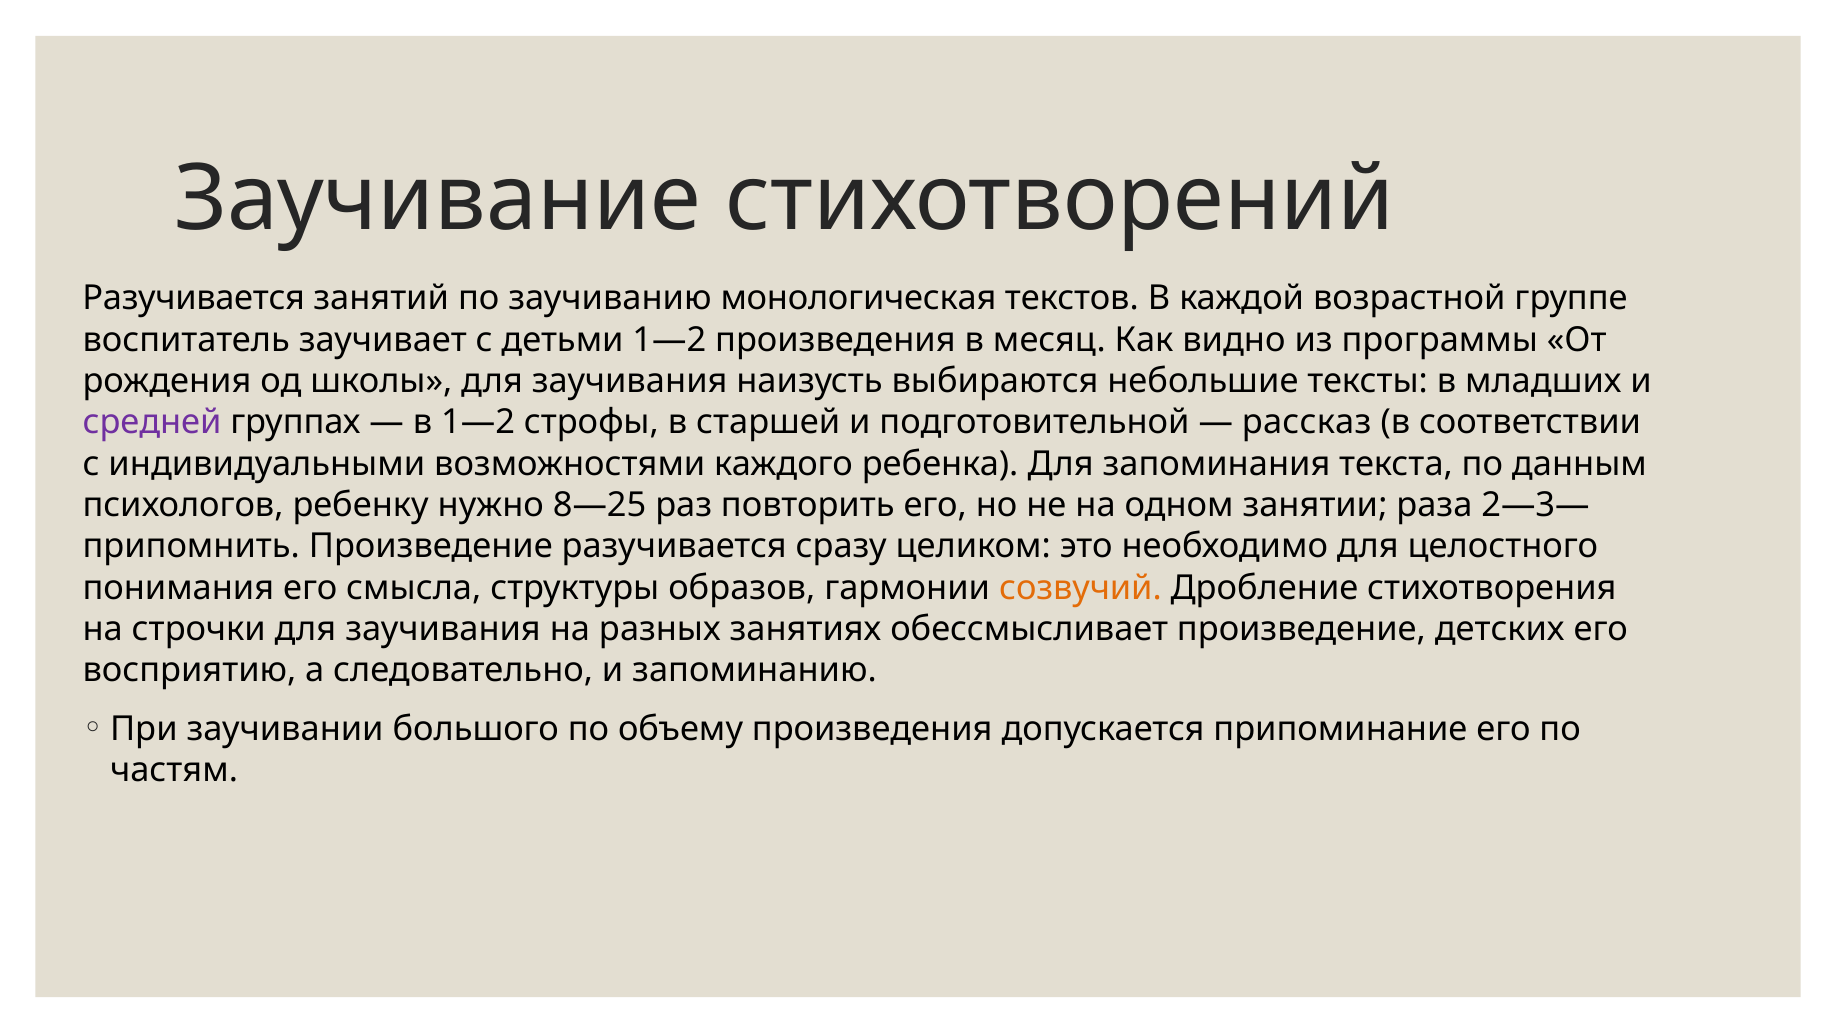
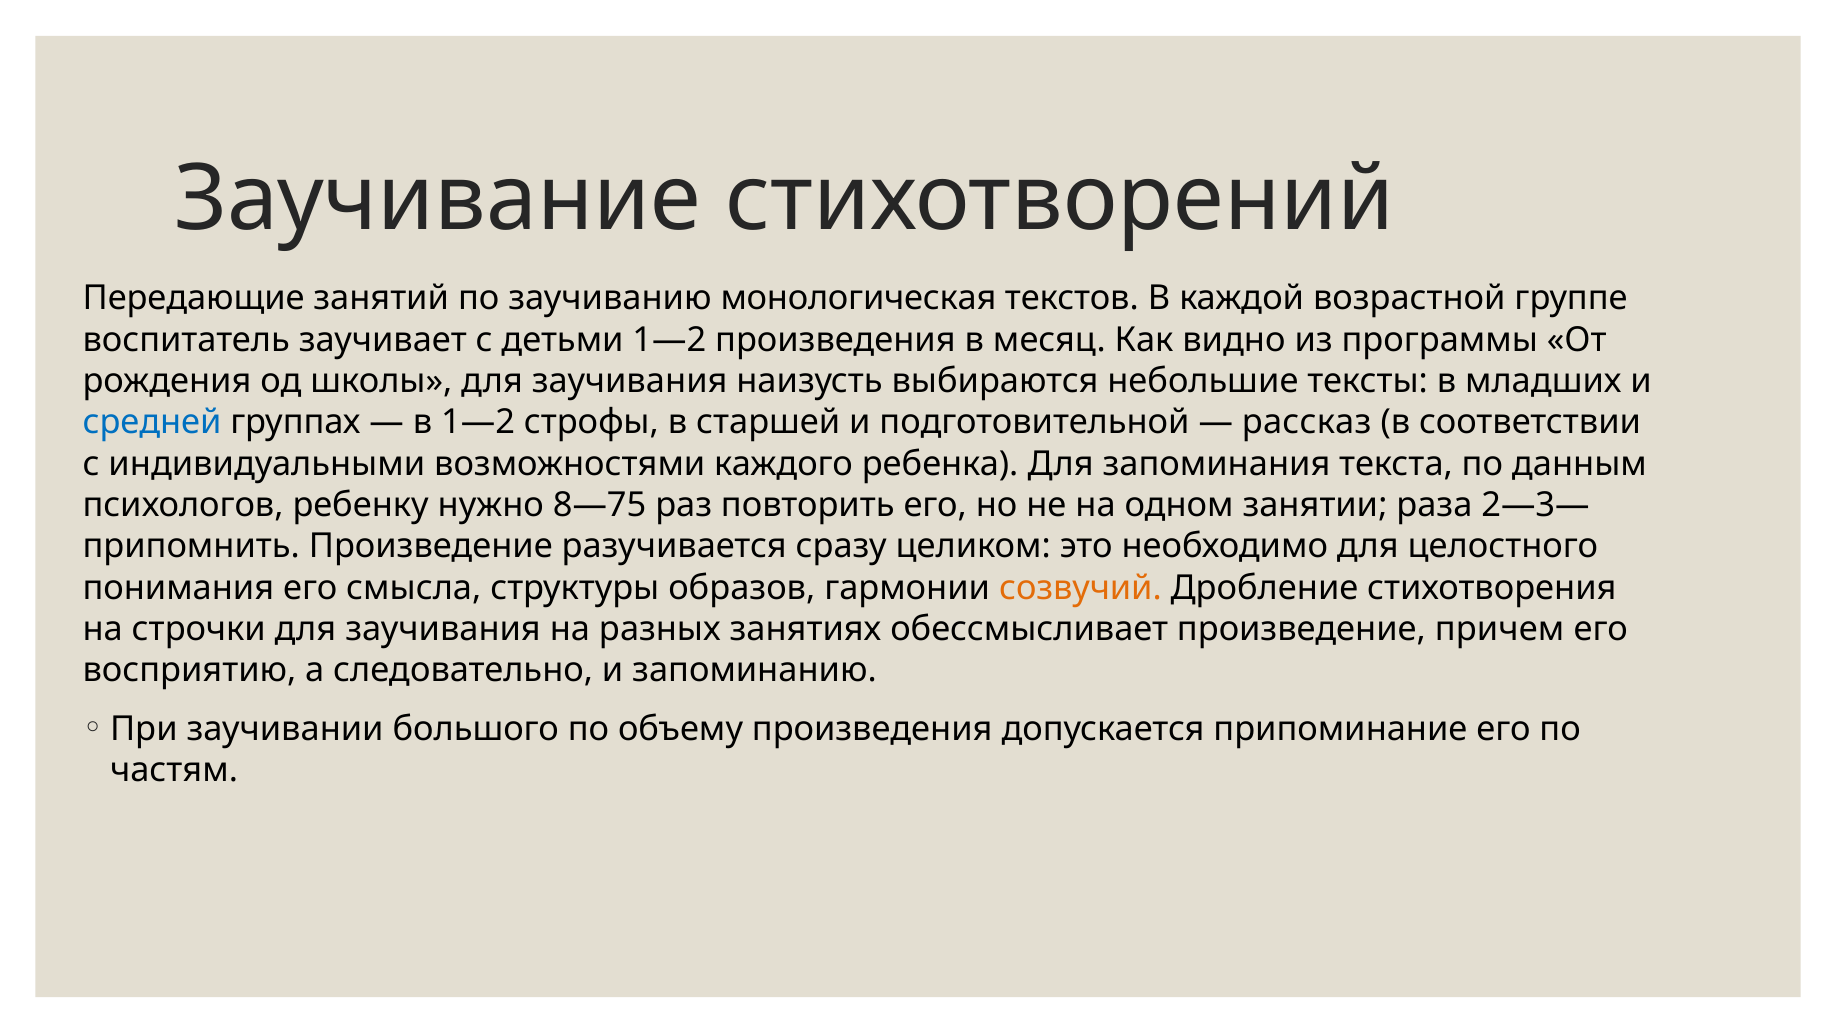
Разучивается: Разучивается -> Передающие (194, 298)
средней colour: purple -> blue (152, 422)
8—25: 8—25 -> 8—75 (600, 505)
детских: детских -> причем (1500, 629)
